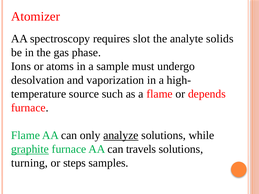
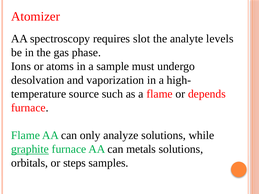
solids: solids -> levels (220, 39)
analyze underline: present -> none (121, 135)
travels: travels -> metals (141, 149)
turning: turning -> orbitals (30, 163)
